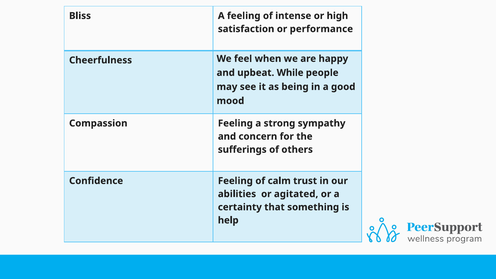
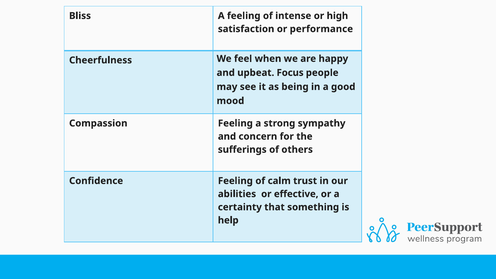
While: While -> Focus (290, 73)
agitated: agitated -> effective (296, 194)
